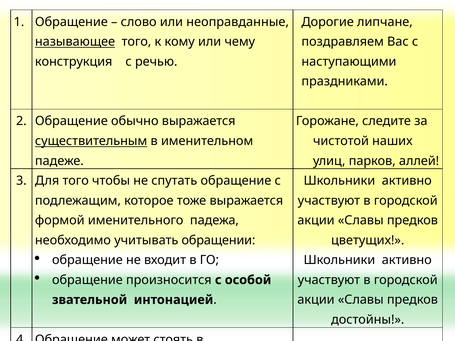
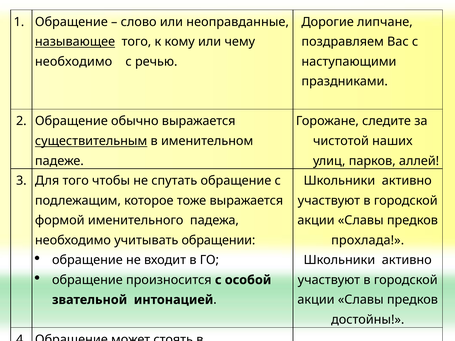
конструкция: конструкция -> необходимо (74, 62)
цветущих: цветущих -> прохлада (368, 240)
